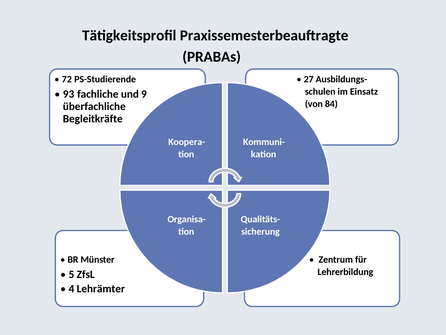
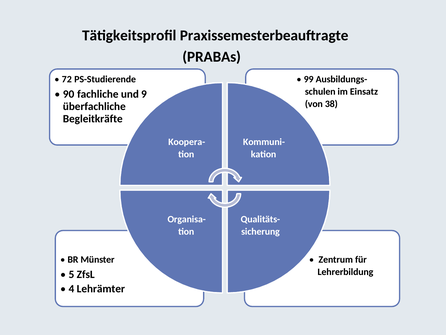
27: 27 -> 99 (309, 79)
93: 93 -> 90 (69, 94)
84: 84 -> 38 (331, 104)
